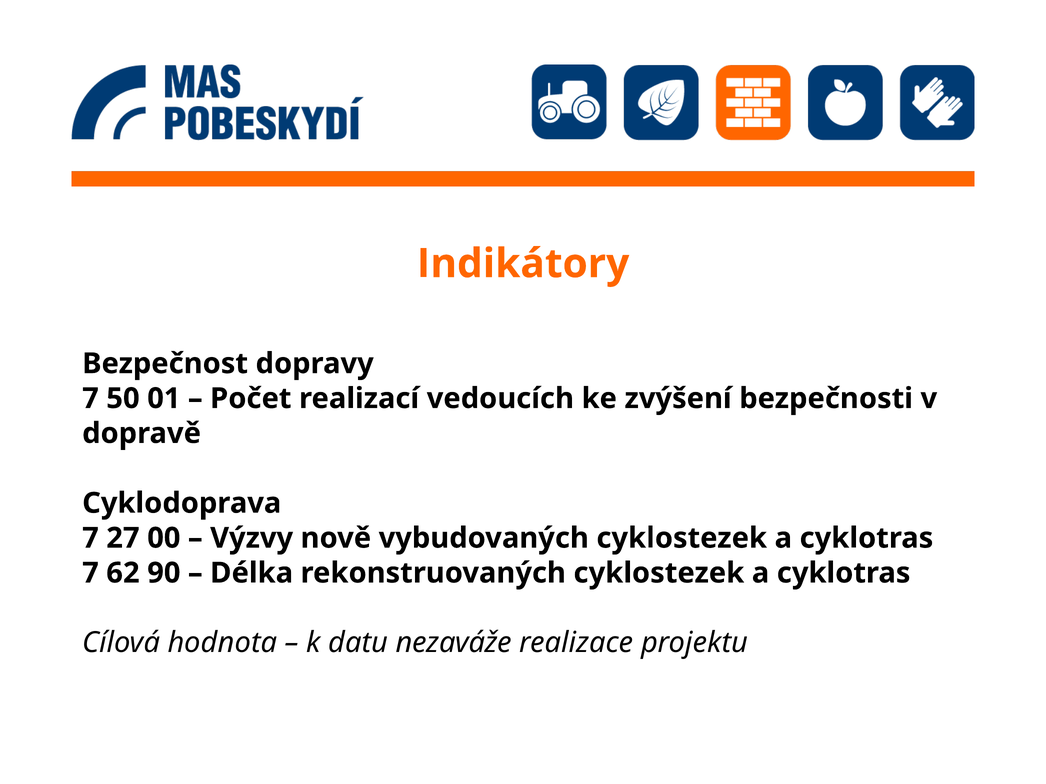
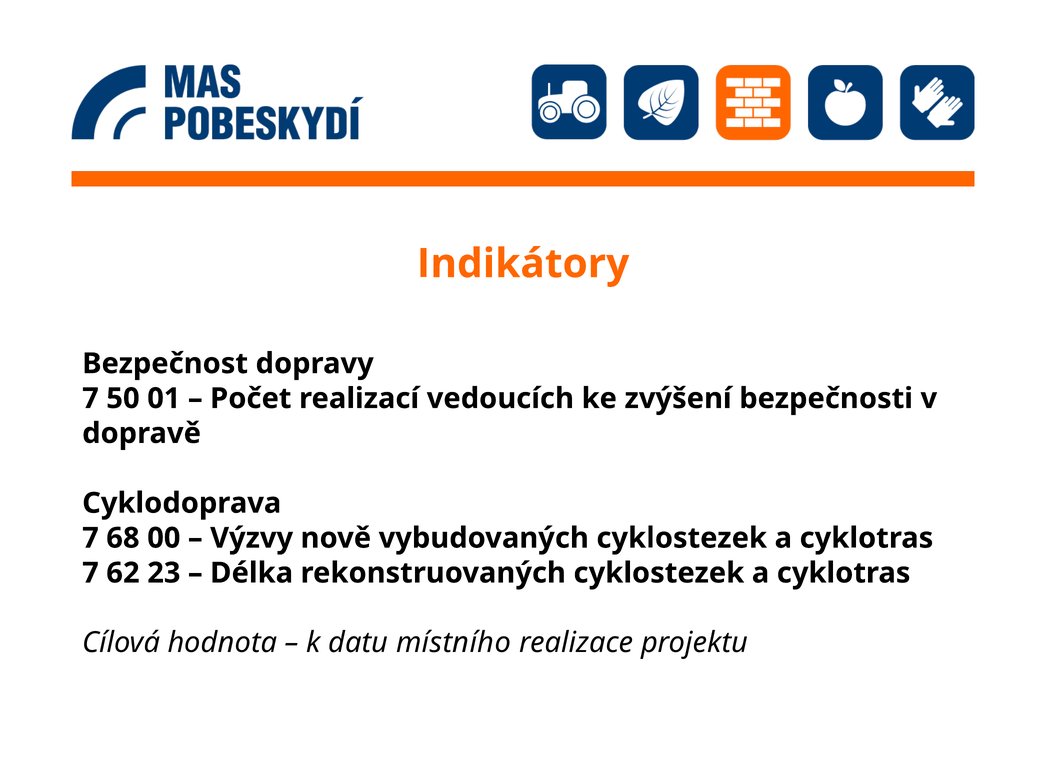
27: 27 -> 68 (123, 538)
90: 90 -> 23 (164, 573)
nezaváže: nezaváže -> místního (454, 643)
